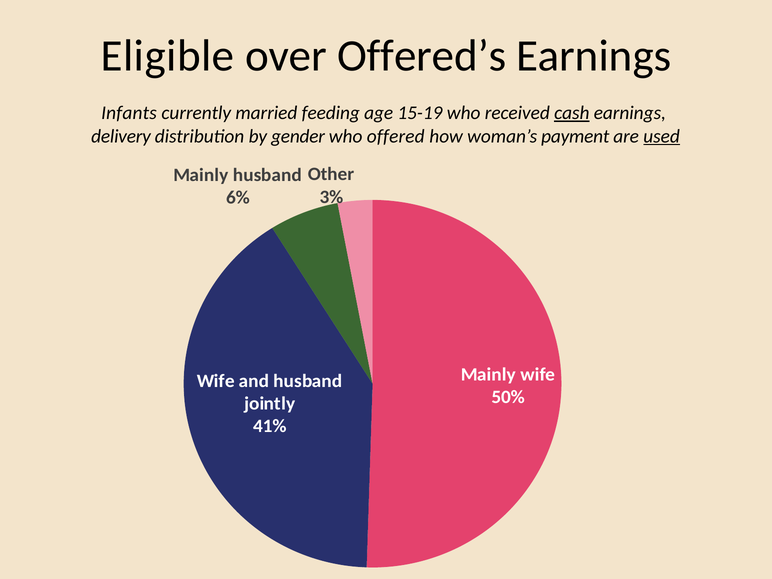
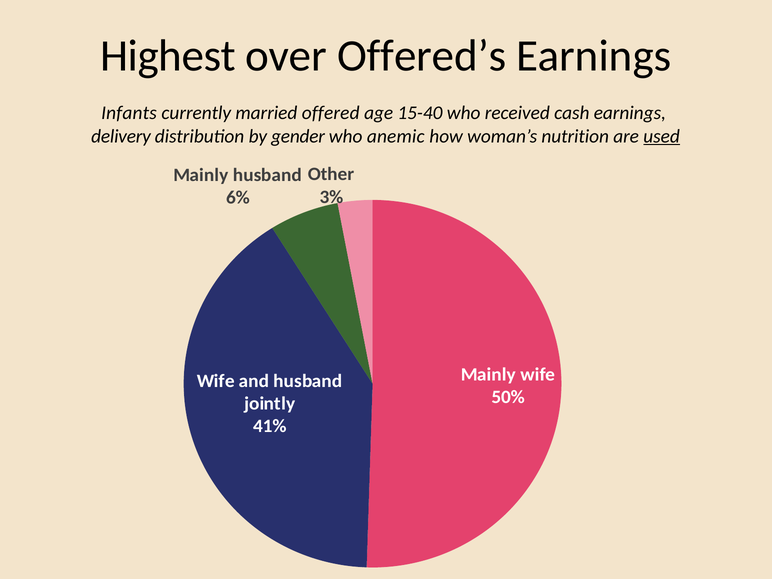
Eligible: Eligible -> Highest (168, 56)
feeding: feeding -> offered (331, 113)
15-19: 15-19 -> 15-40 (420, 113)
cash underline: present -> none (572, 113)
offered: offered -> anemic (396, 136)
payment: payment -> nutrition (575, 136)
